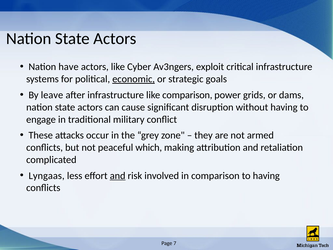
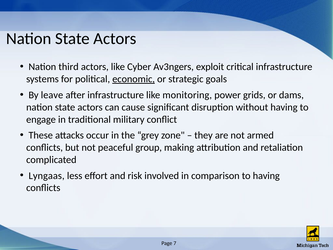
have: have -> third (69, 67)
like comparison: comparison -> monitoring (187, 95)
which: which -> group (149, 147)
and underline: present -> none (118, 175)
